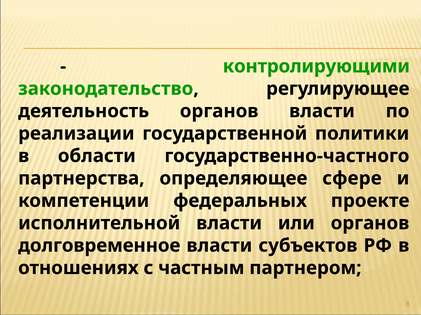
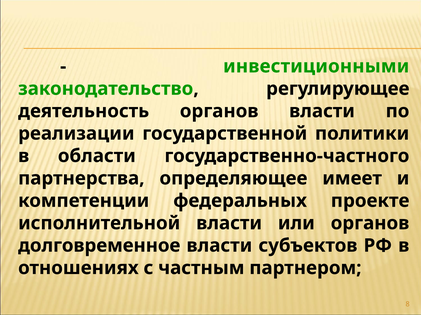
контролирующими: контролирующими -> инвестиционными (316, 66)
сфере: сфере -> имеет (352, 179)
